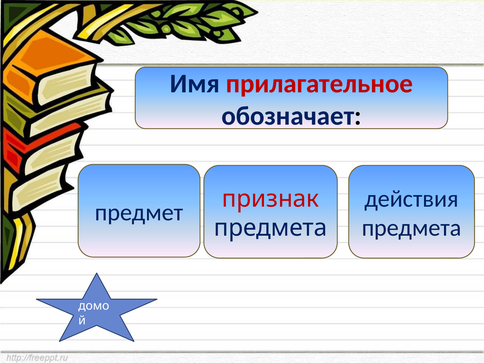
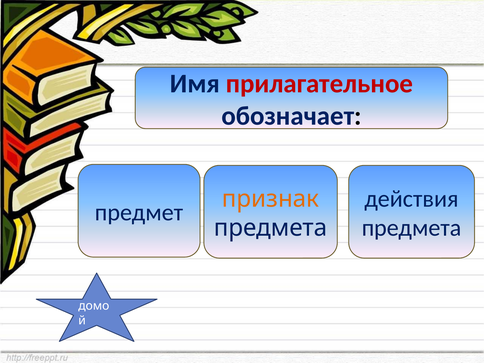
признак colour: red -> orange (271, 199)
